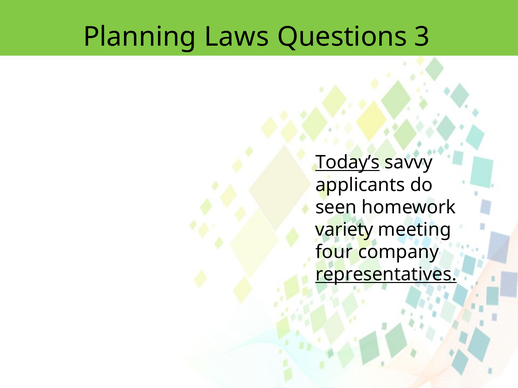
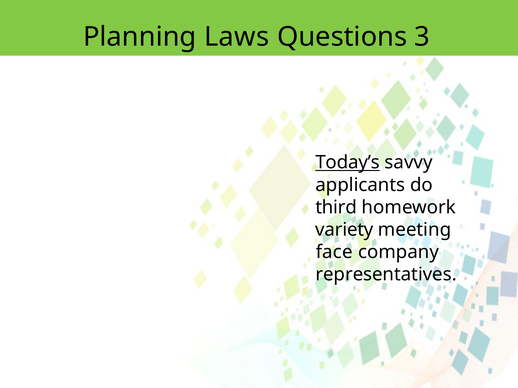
seen: seen -> third (336, 208)
four: four -> face (334, 252)
representatives underline: present -> none (386, 275)
